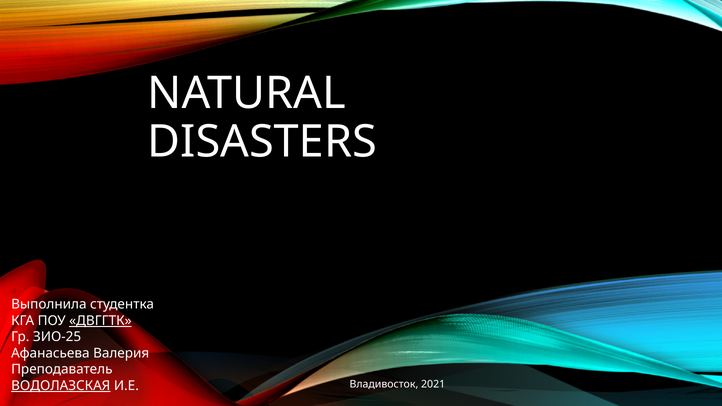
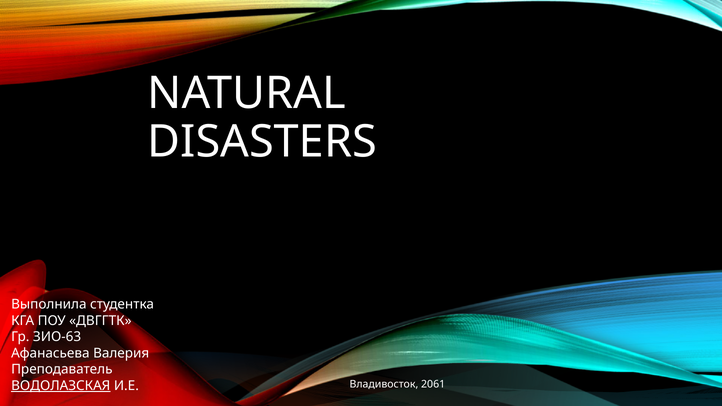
ДВГГТК underline: present -> none (100, 321)
ЗИО-25: ЗИО-25 -> ЗИО-63 (57, 337)
2021: 2021 -> 2061 (433, 384)
